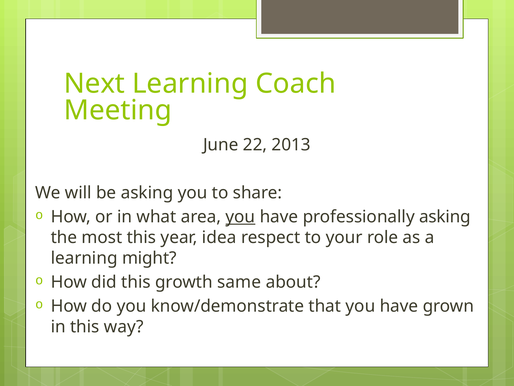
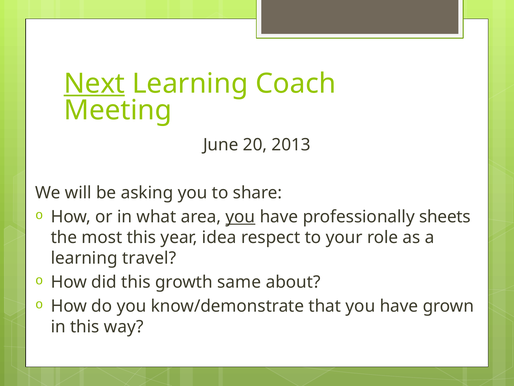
Next underline: none -> present (94, 84)
22: 22 -> 20 (255, 145)
professionally asking: asking -> sheets (445, 217)
might: might -> travel (149, 258)
